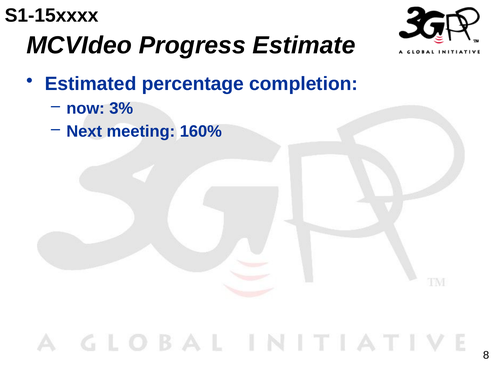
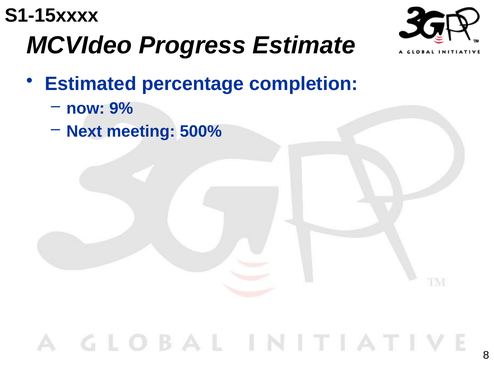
3%: 3% -> 9% (121, 108)
160%: 160% -> 500% (201, 131)
